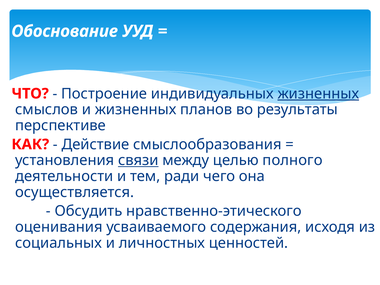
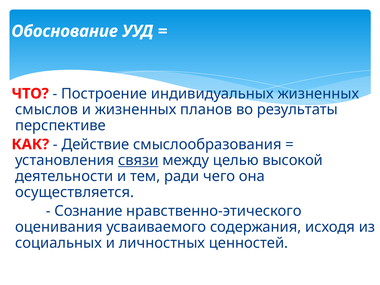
жизненных underline: present -> none (318, 94)
полного: полного -> высокой (293, 160)
Обсудить: Обсудить -> Сознание (89, 211)
